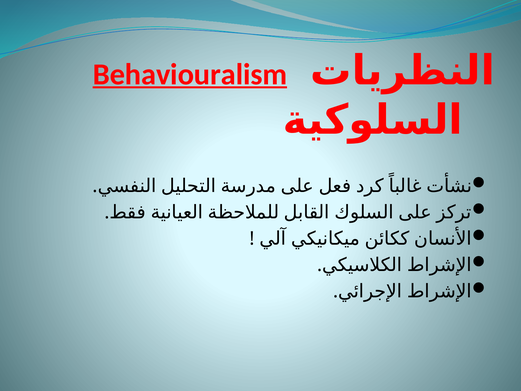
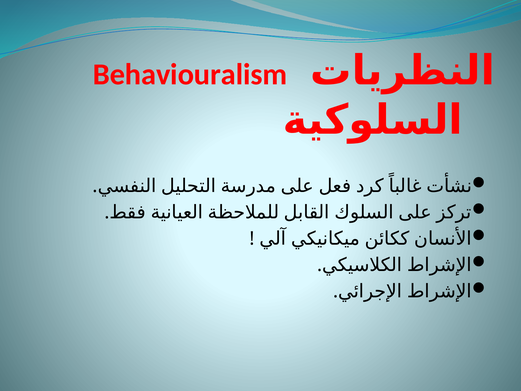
Behaviouralism underline: present -> none (190, 74)
